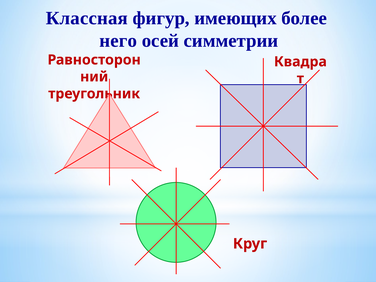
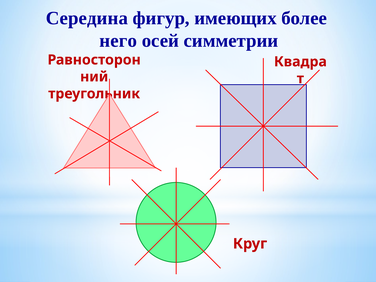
Классная: Классная -> Середина (87, 18)
